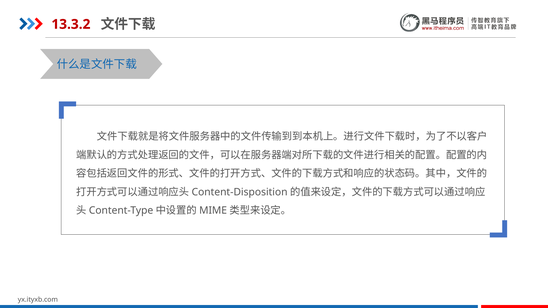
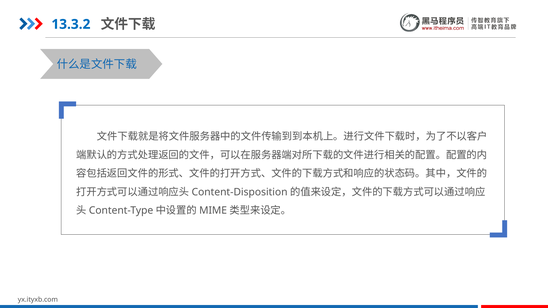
13.3.2 colour: red -> blue (71, 24)
